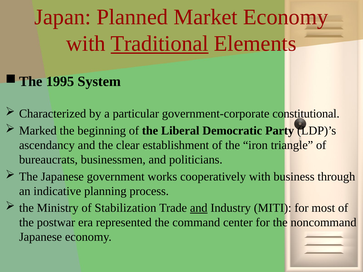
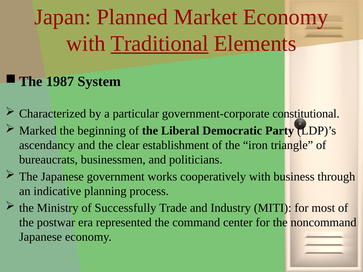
1995: 1995 -> 1987 (60, 82)
Stabilization: Stabilization -> Successfully (125, 208)
and underline: present -> none (199, 208)
